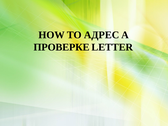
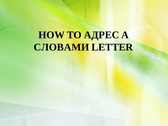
ПРОВЕРКЕ: ПРОВЕРКЕ -> СЛОВАМИ (61, 47)
